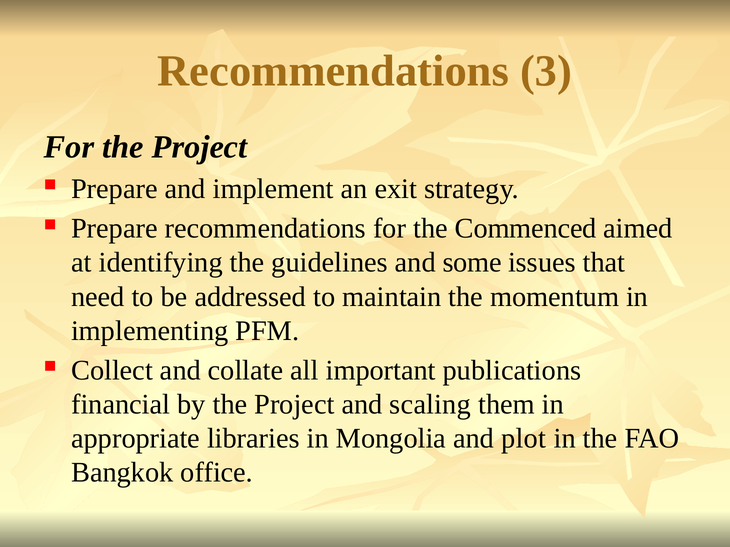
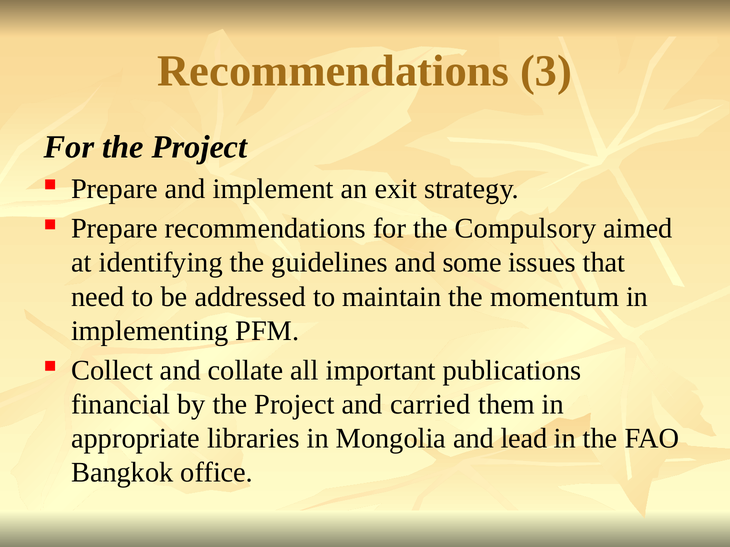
Commenced: Commenced -> Compulsory (526, 229)
scaling: scaling -> carried (430, 405)
plot: plot -> lead (524, 439)
